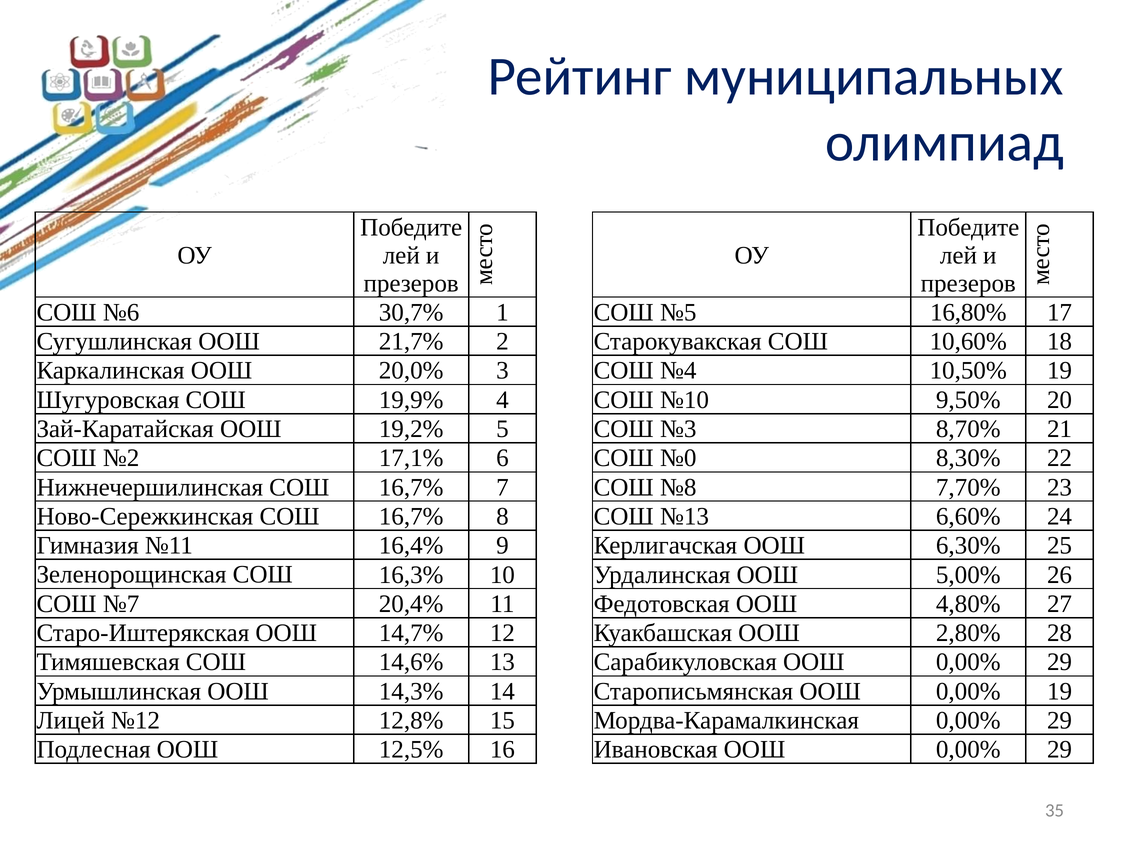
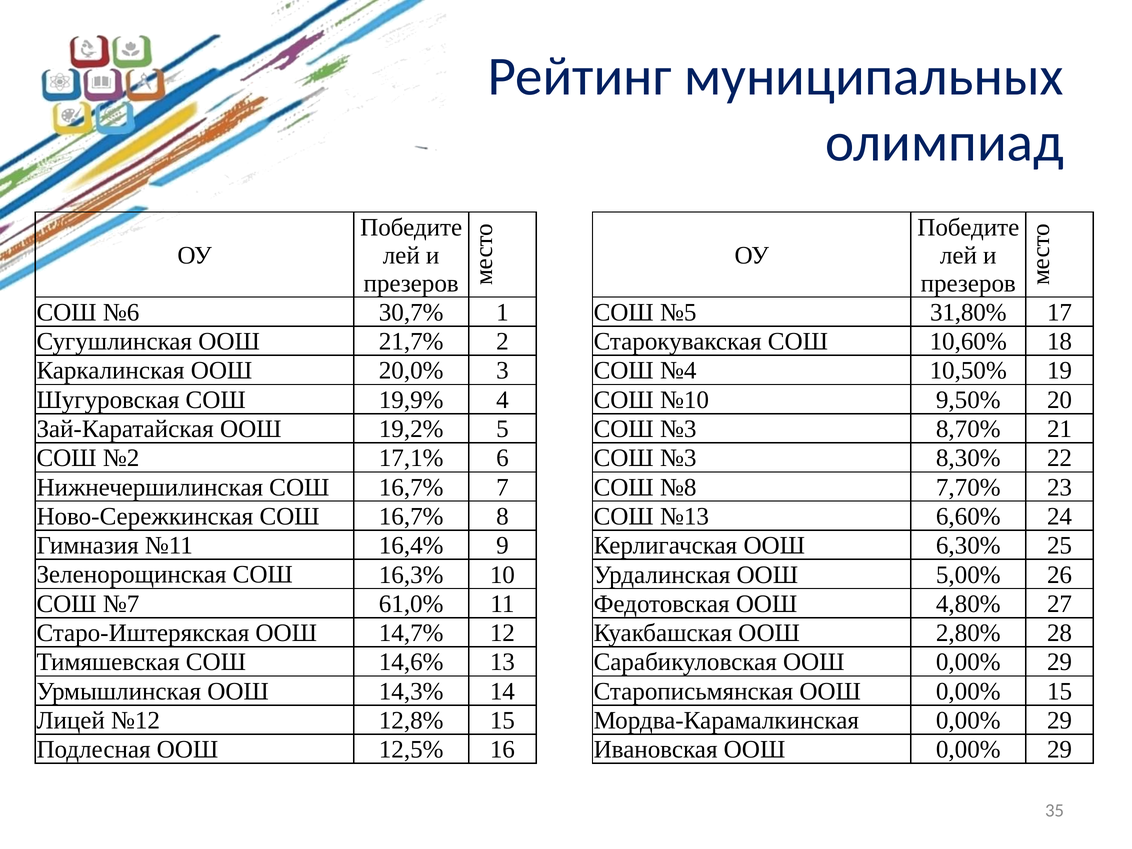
16,80%: 16,80% -> 31,80% (968, 312)
№0: №0 -> №3 (678, 458)
20,4%: 20,4% -> 61,0% (411, 604)
0,00% 19: 19 -> 15 (1060, 691)
